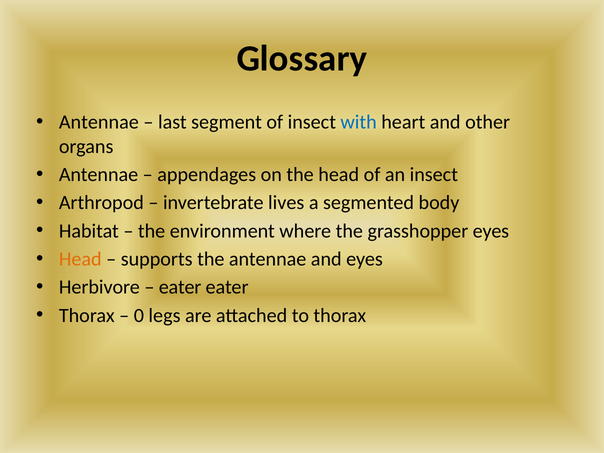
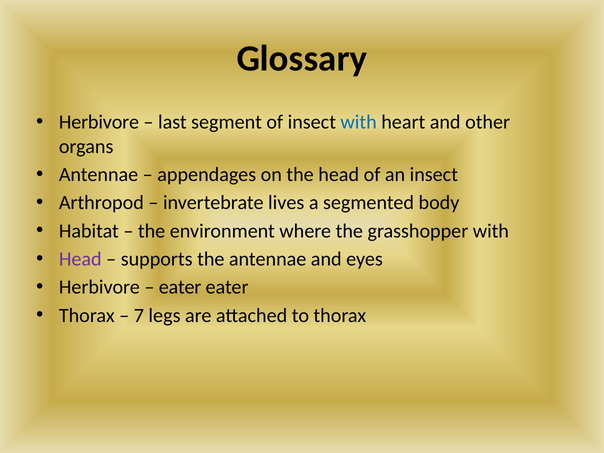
Antennae: Antennae -> Herbivore (99, 122)
grasshopper eyes: eyes -> with (491, 231)
Head colour: orange -> purple (80, 259)
0: 0 -> 7 (139, 315)
